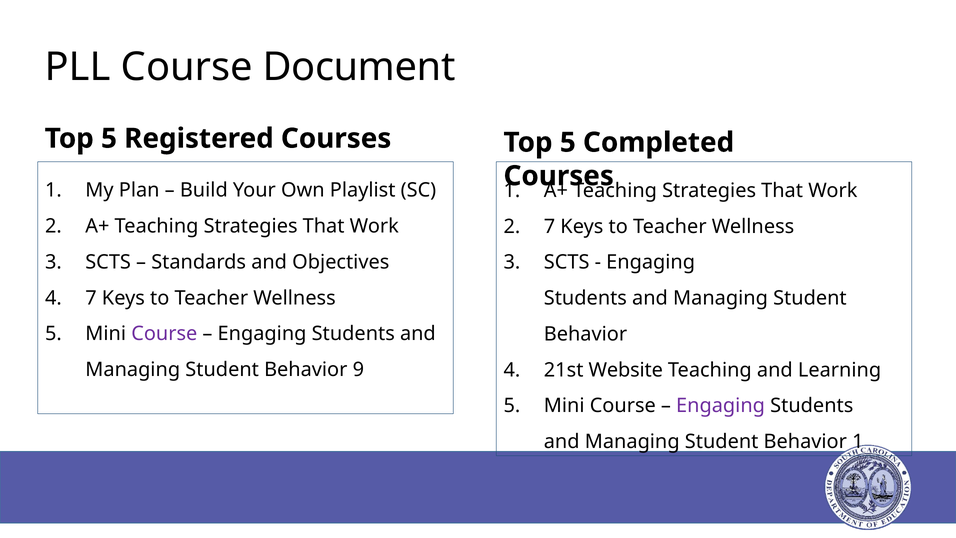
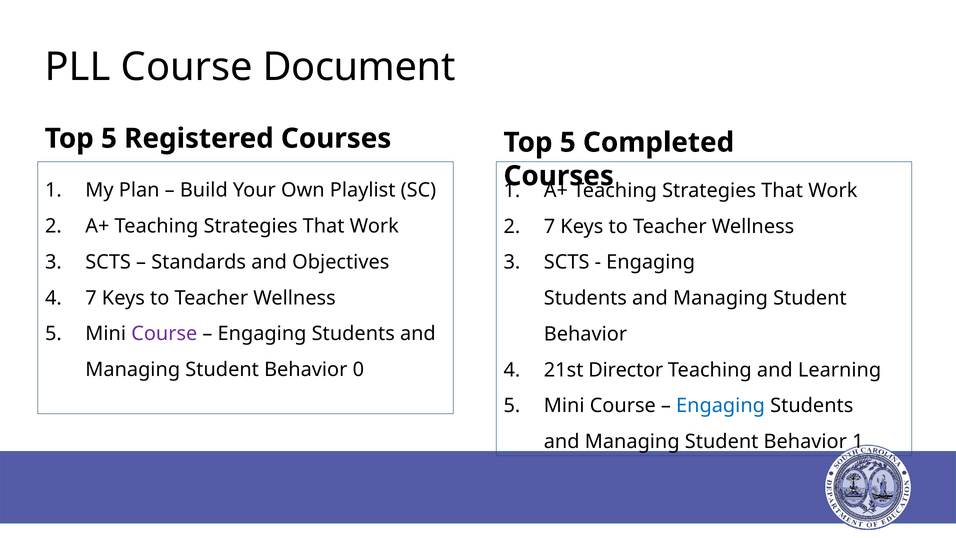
9: 9 -> 0 (358, 370)
Website: Website -> Director (626, 370)
Engaging colour: purple -> blue (721, 406)
